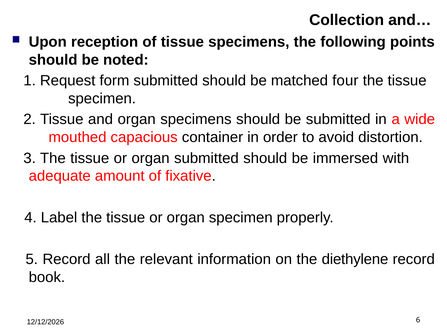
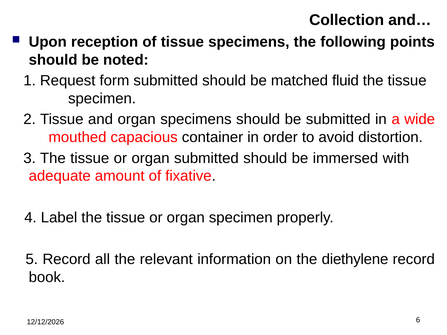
four: four -> fluid (346, 81)
